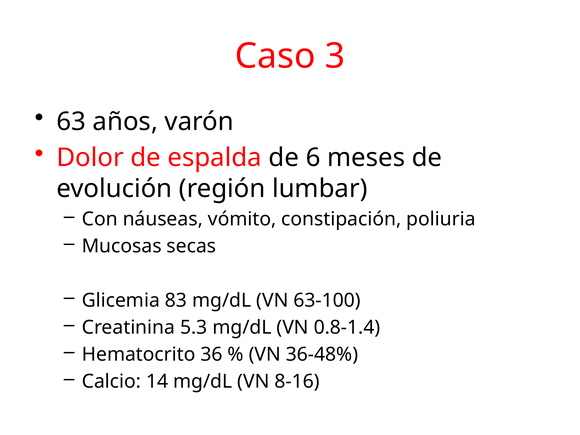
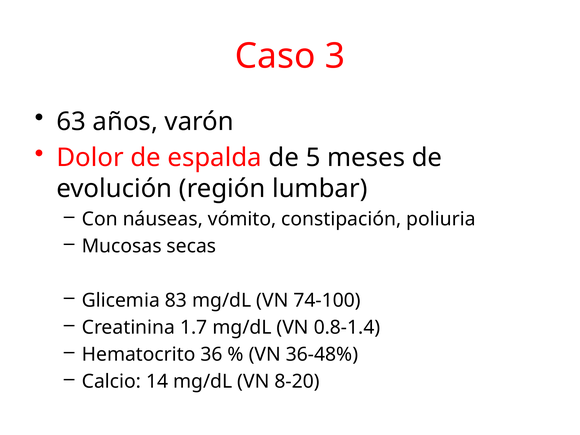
6: 6 -> 5 (313, 158)
63-100: 63-100 -> 74-100 (327, 300)
5.3: 5.3 -> 1.7 (194, 327)
8-16: 8-16 -> 8-20 (297, 382)
